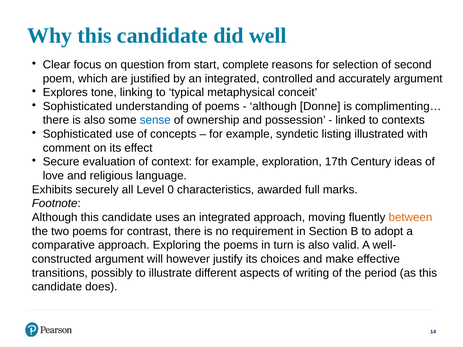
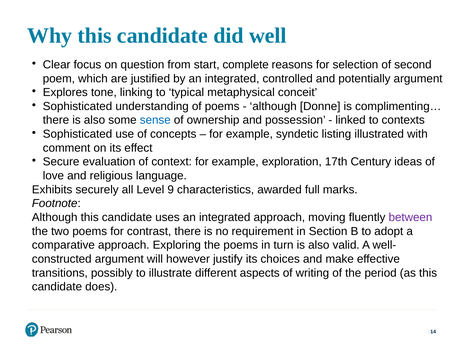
accurately: accurately -> potentially (364, 79)
0: 0 -> 9 (171, 190)
between colour: orange -> purple (410, 217)
